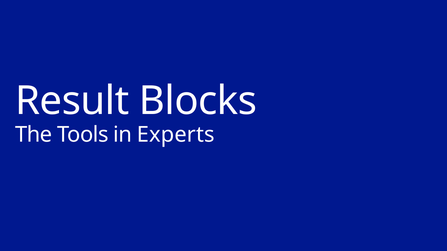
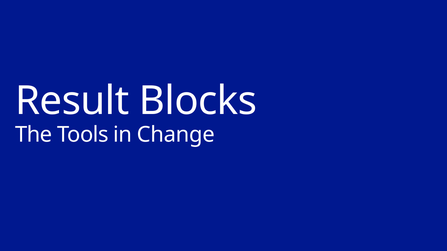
Experts: Experts -> Change (176, 135)
